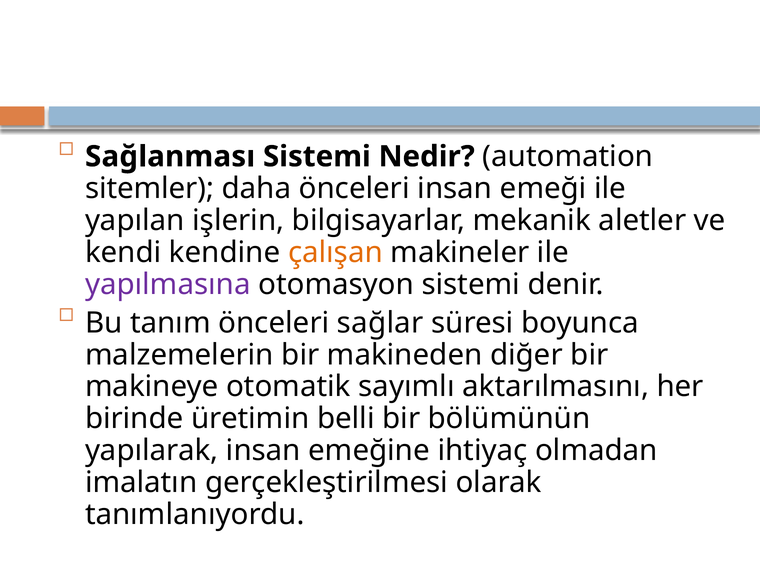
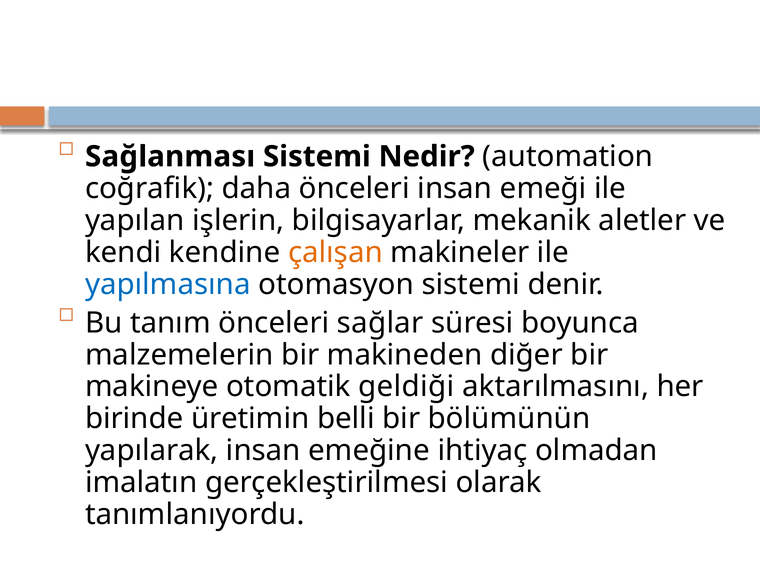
sitemler: sitemler -> coğrafik (150, 188)
yapılmasına colour: purple -> blue (168, 284)
sayımlı: sayımlı -> geldiği (406, 387)
